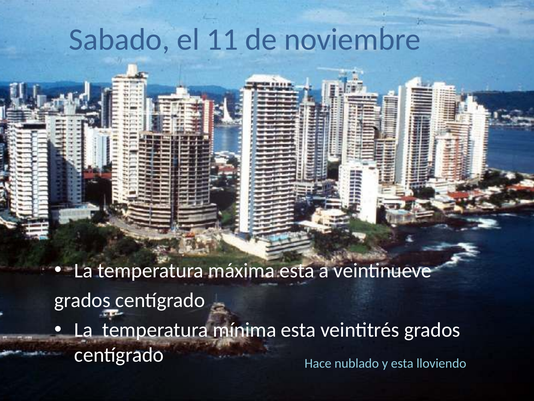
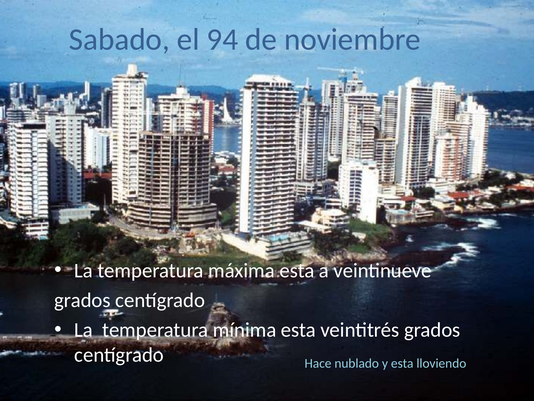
11: 11 -> 94 (222, 40)
